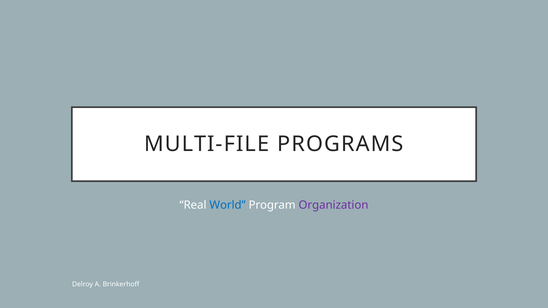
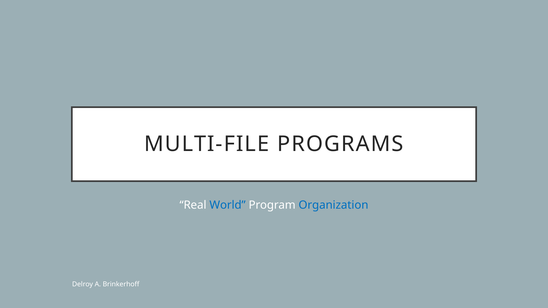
Organization colour: purple -> blue (333, 205)
